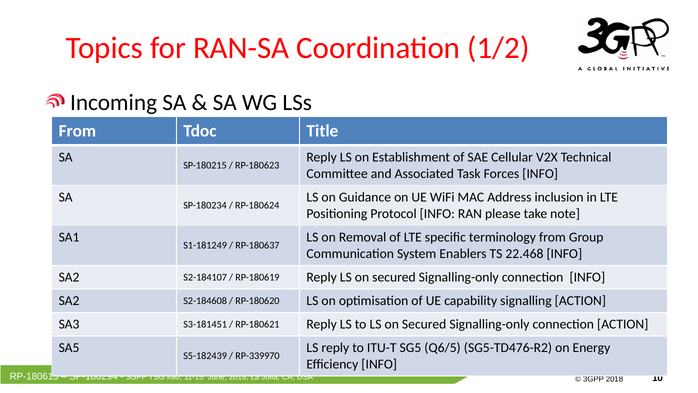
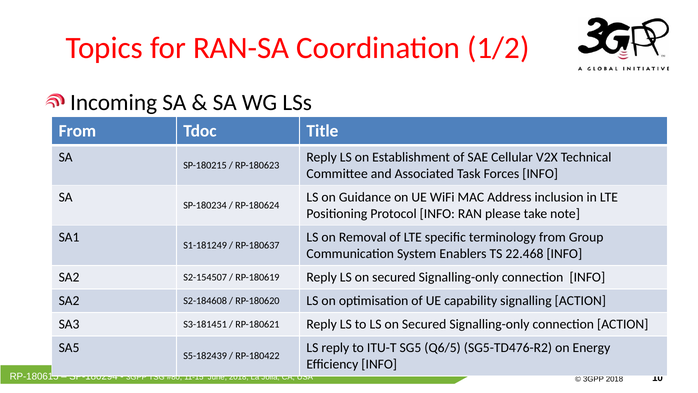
S2-184107: S2-184107 -> S2-154507 (205, 277)
RP-339970: RP-339970 -> RP-180422 (257, 356)
